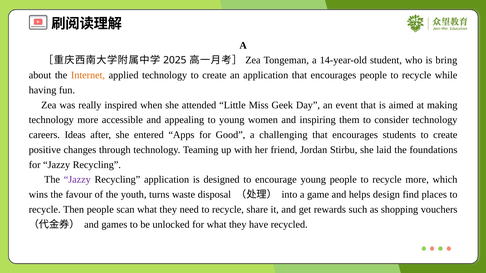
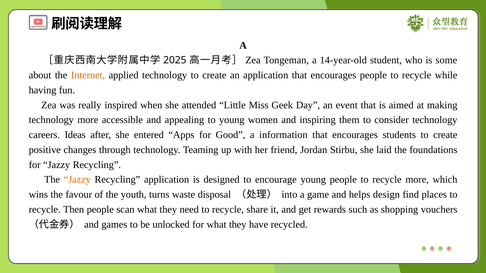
bring: bring -> some (446, 60)
challenging: challenging -> information (283, 135)
Jazzy colour: purple -> orange (77, 180)
